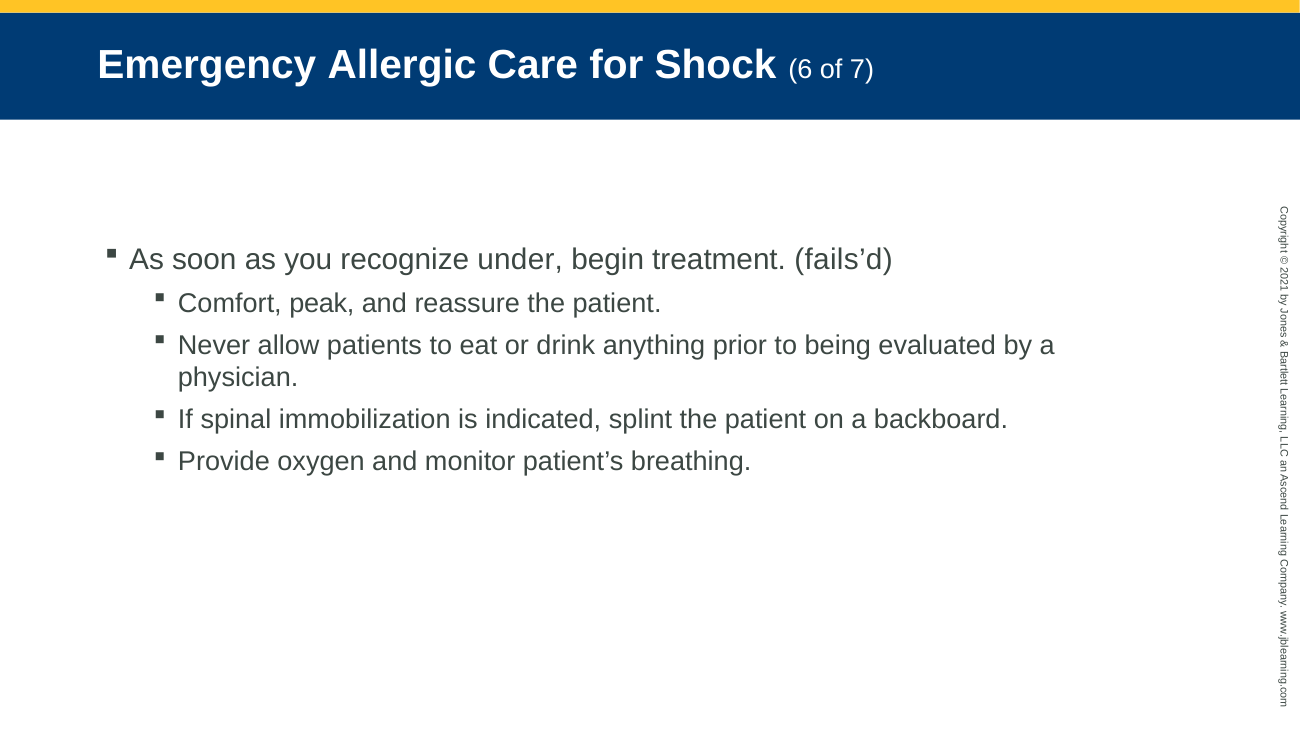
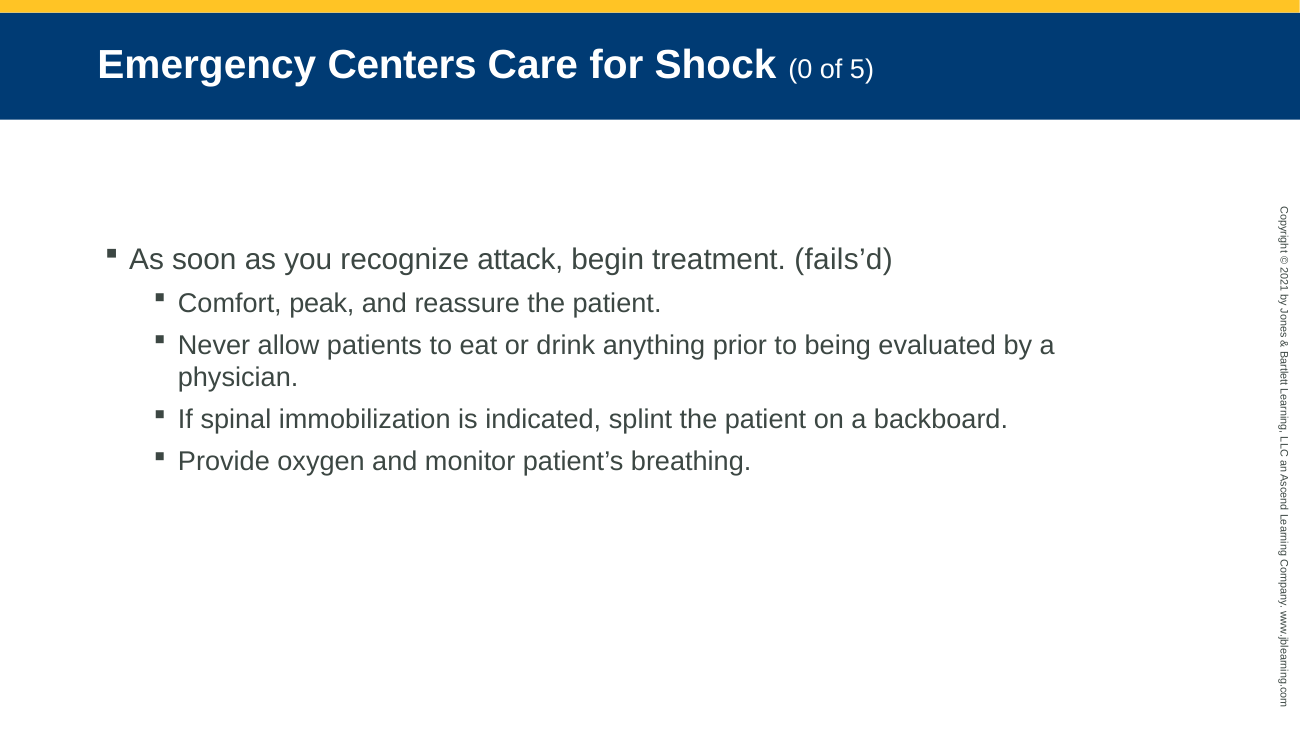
Allergic: Allergic -> Centers (402, 65)
Shock 6: 6 -> 0 (800, 70)
7: 7 -> 5 (862, 70)
under: under -> attack (520, 260)
